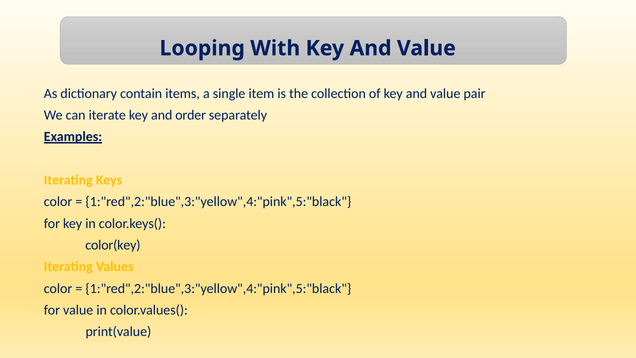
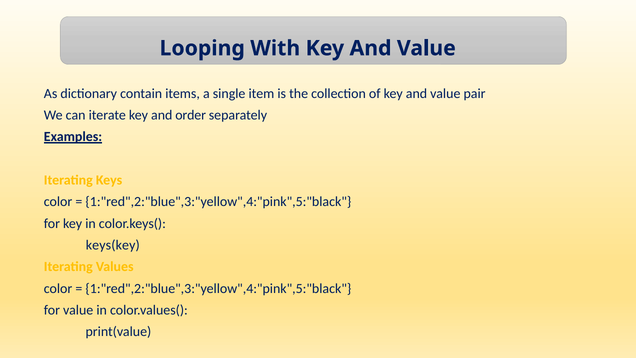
color(key: color(key -> keys(key (113, 245)
